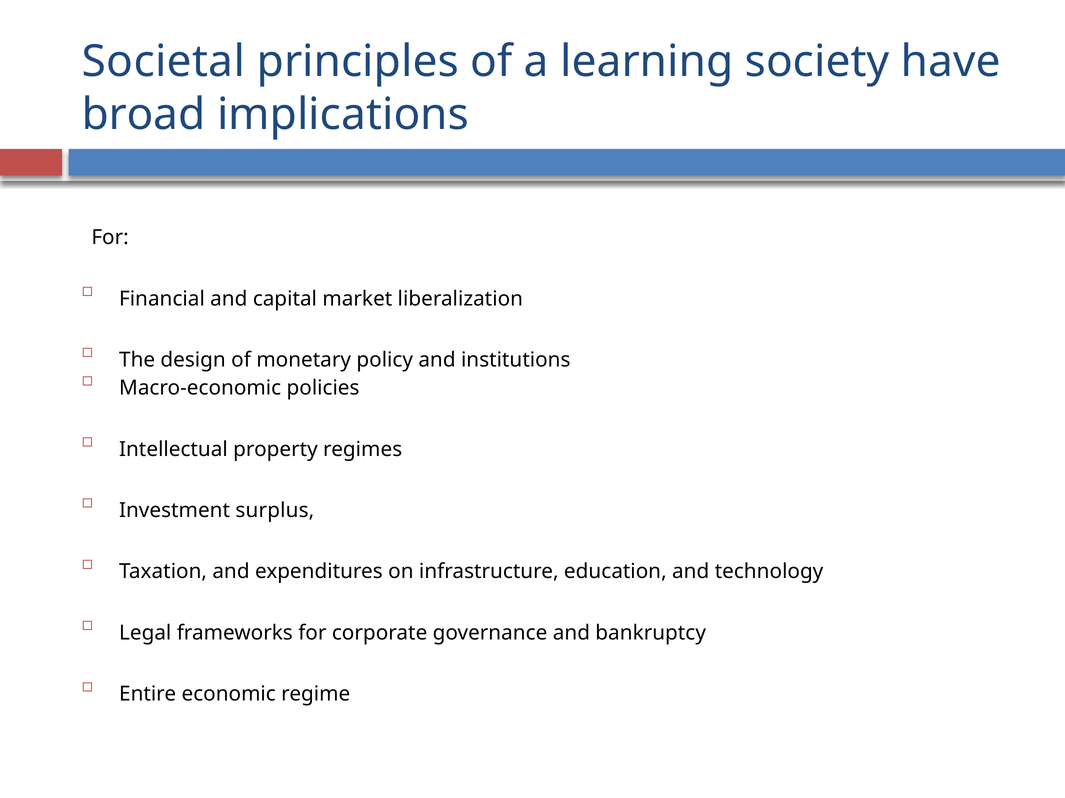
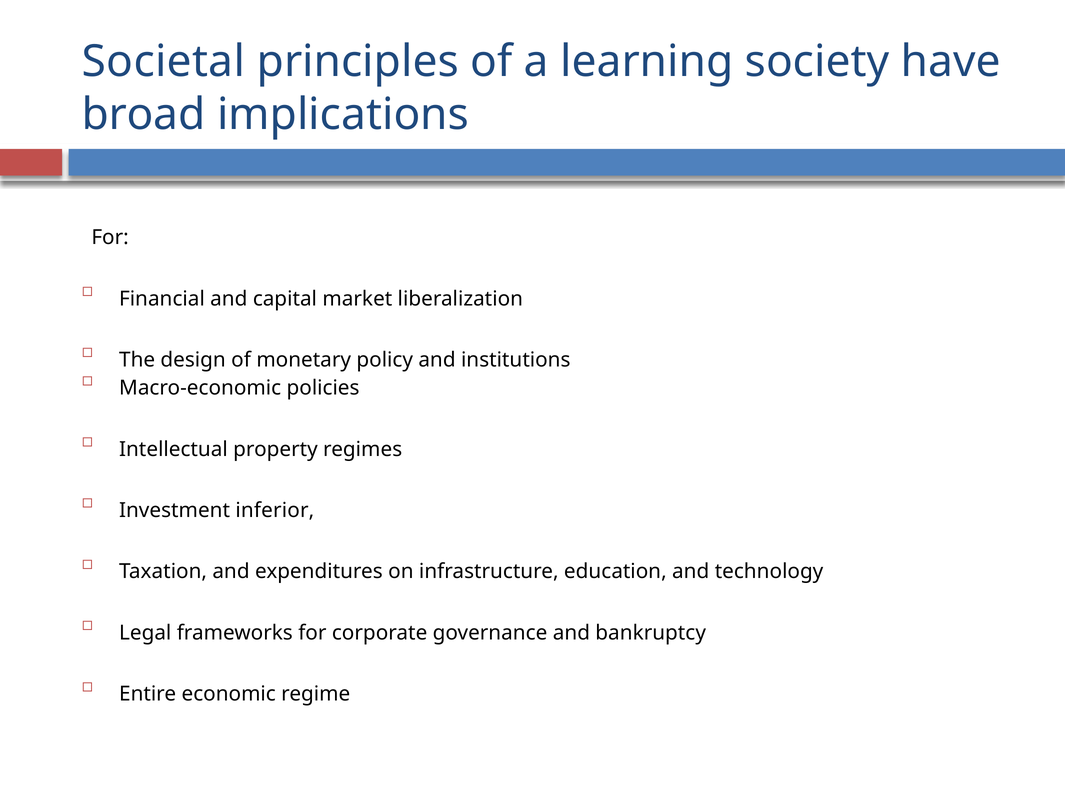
surplus: surplus -> inferior (275, 511)
